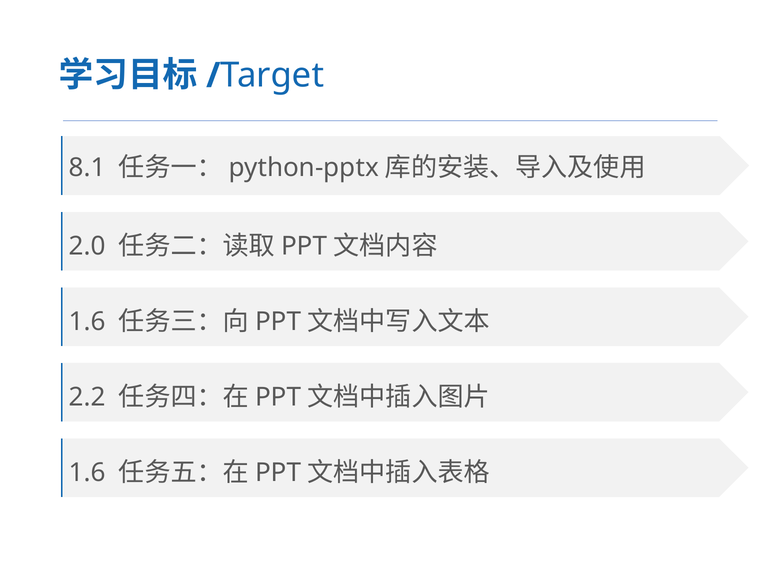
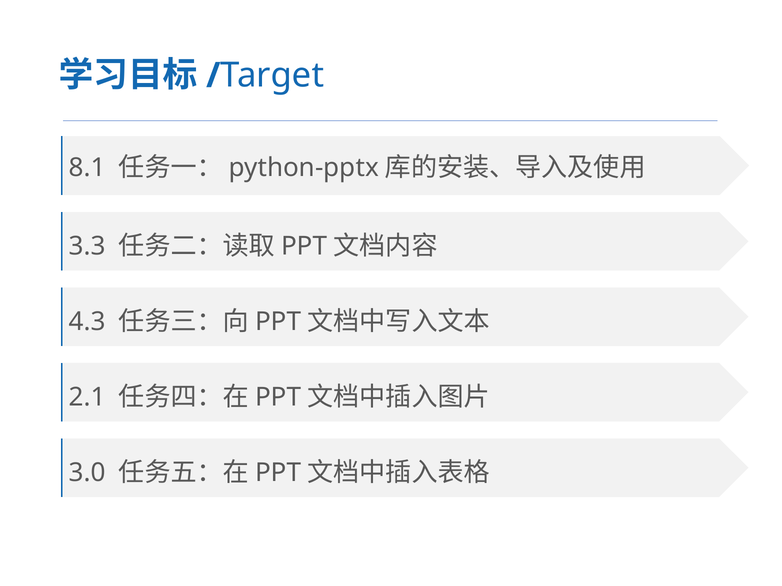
2.0: 2.0 -> 3.3 (87, 246)
1.6: 1.6 -> 4.3 (87, 322)
2.2: 2.2 -> 2.1 (87, 397)
1.6: 1.6 -> 3.0 (87, 473)
